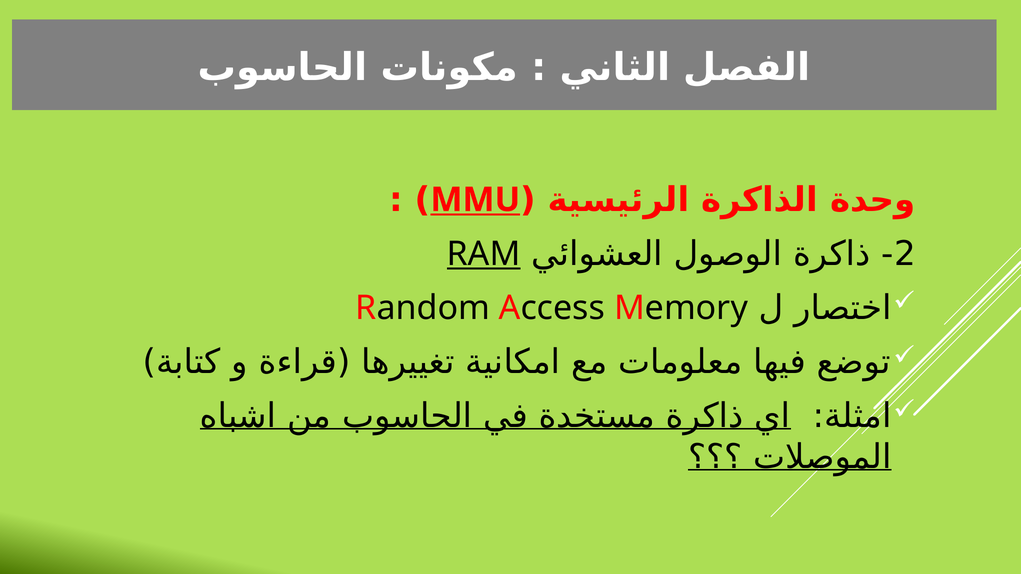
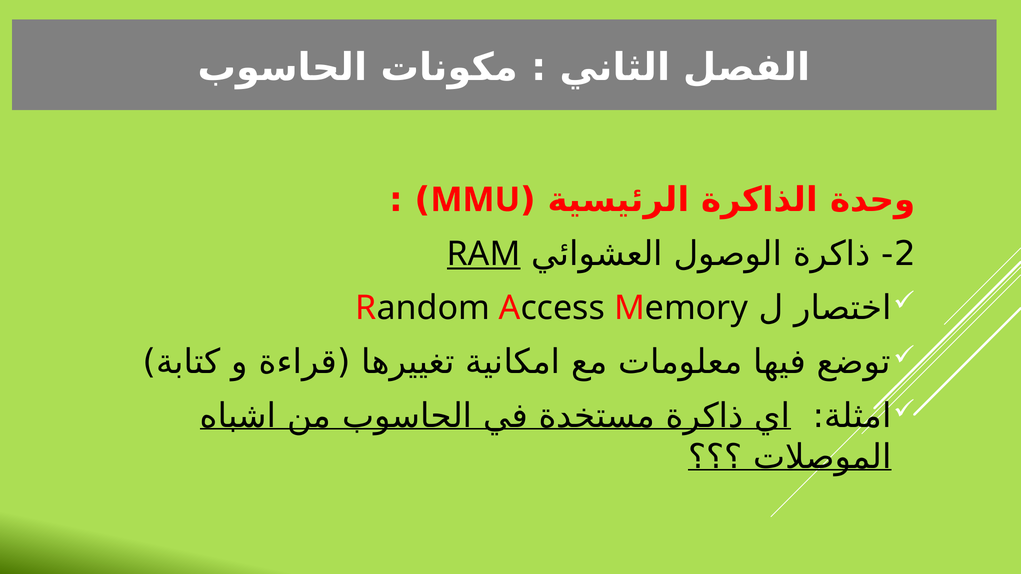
MMU underline: present -> none (475, 200)
